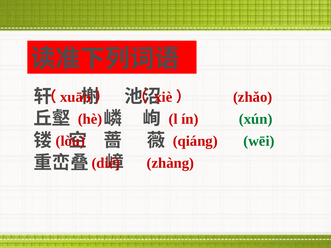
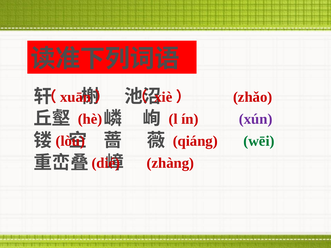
xún colour: green -> purple (256, 119)
